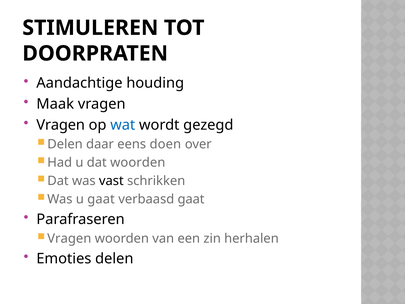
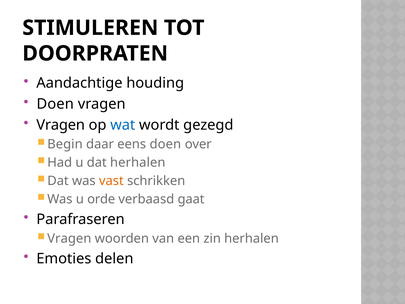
Maak: Maak -> Doen (55, 104)
Delen: Delen -> Begin (65, 144)
dat woorden: woorden -> herhalen (138, 162)
vast colour: black -> orange (111, 181)
u gaat: gaat -> orde (101, 199)
